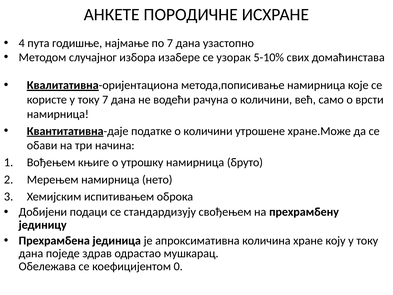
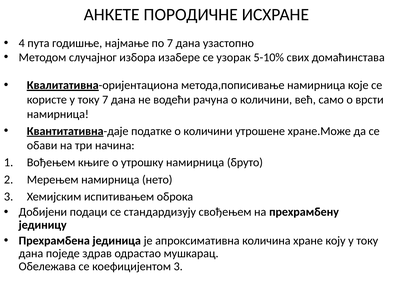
коефицијентом 0: 0 -> 3 (178, 266)
